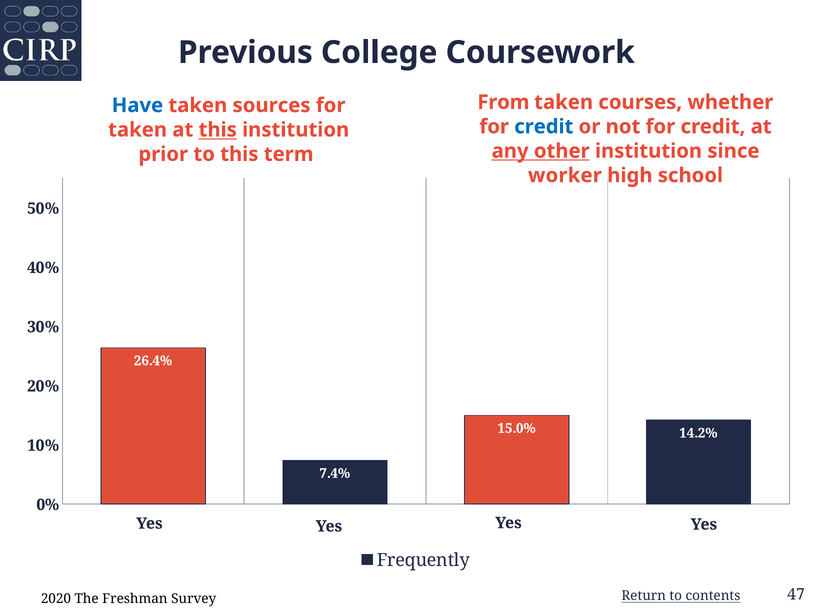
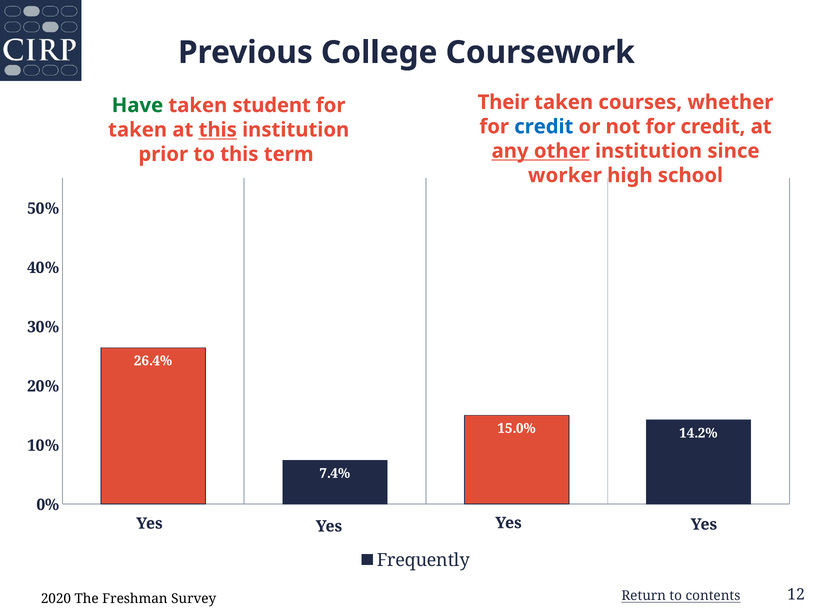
From: From -> Their (503, 102)
Have colour: blue -> green (137, 105)
sources: sources -> student (272, 105)
47: 47 -> 12 (796, 594)
